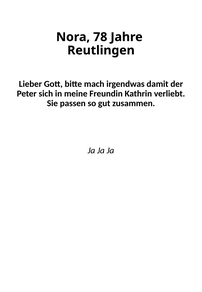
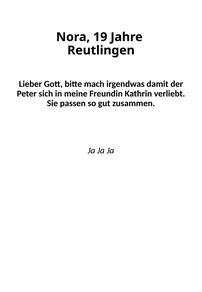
78: 78 -> 19 (100, 37)
